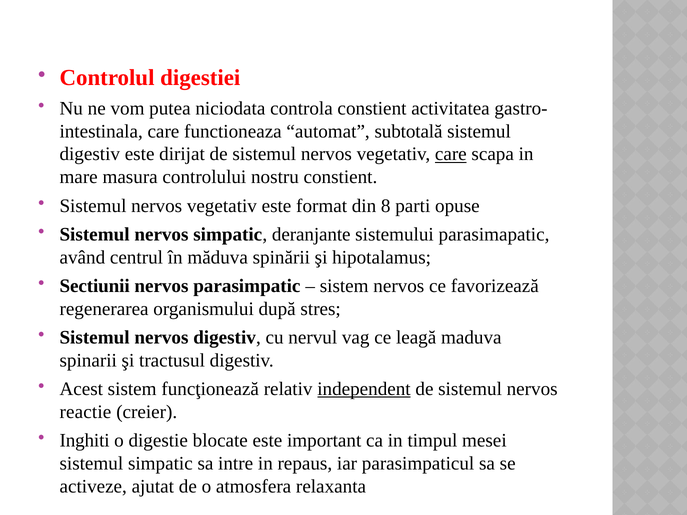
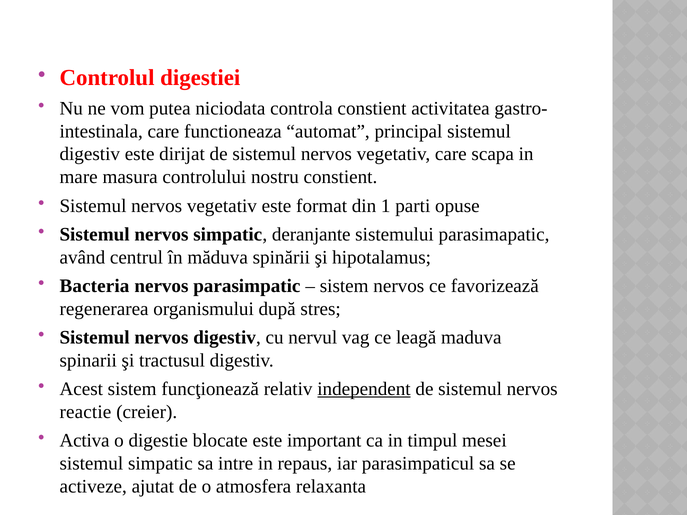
subtotală: subtotală -> principal (408, 131)
care underline: present -> none (451, 154)
8: 8 -> 1 (386, 206)
Sectiunii: Sectiunii -> Bacteria (94, 286)
Inghiti: Inghiti -> Activa (85, 441)
